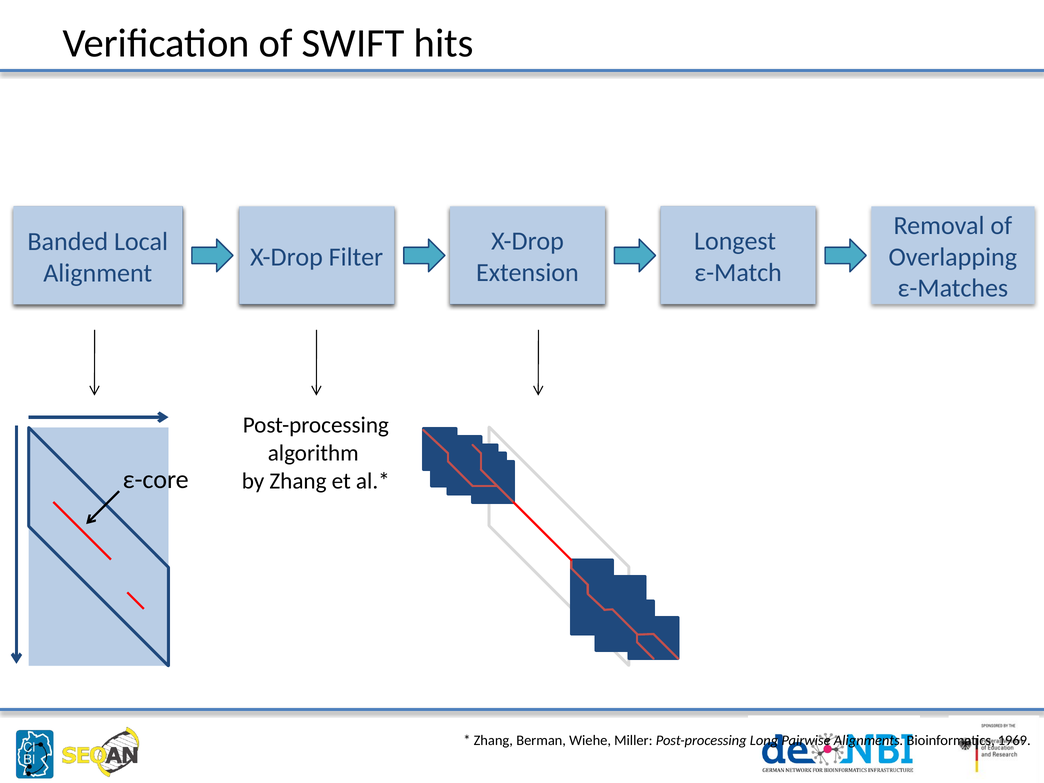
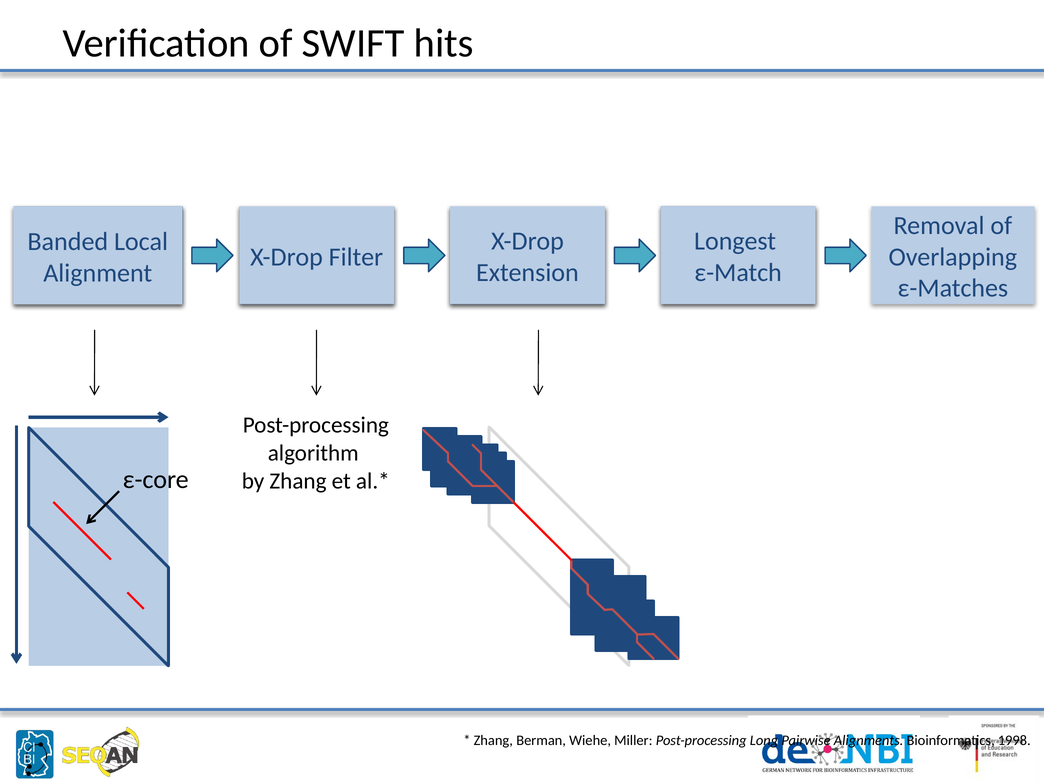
1969: 1969 -> 1998 (1014, 740)
